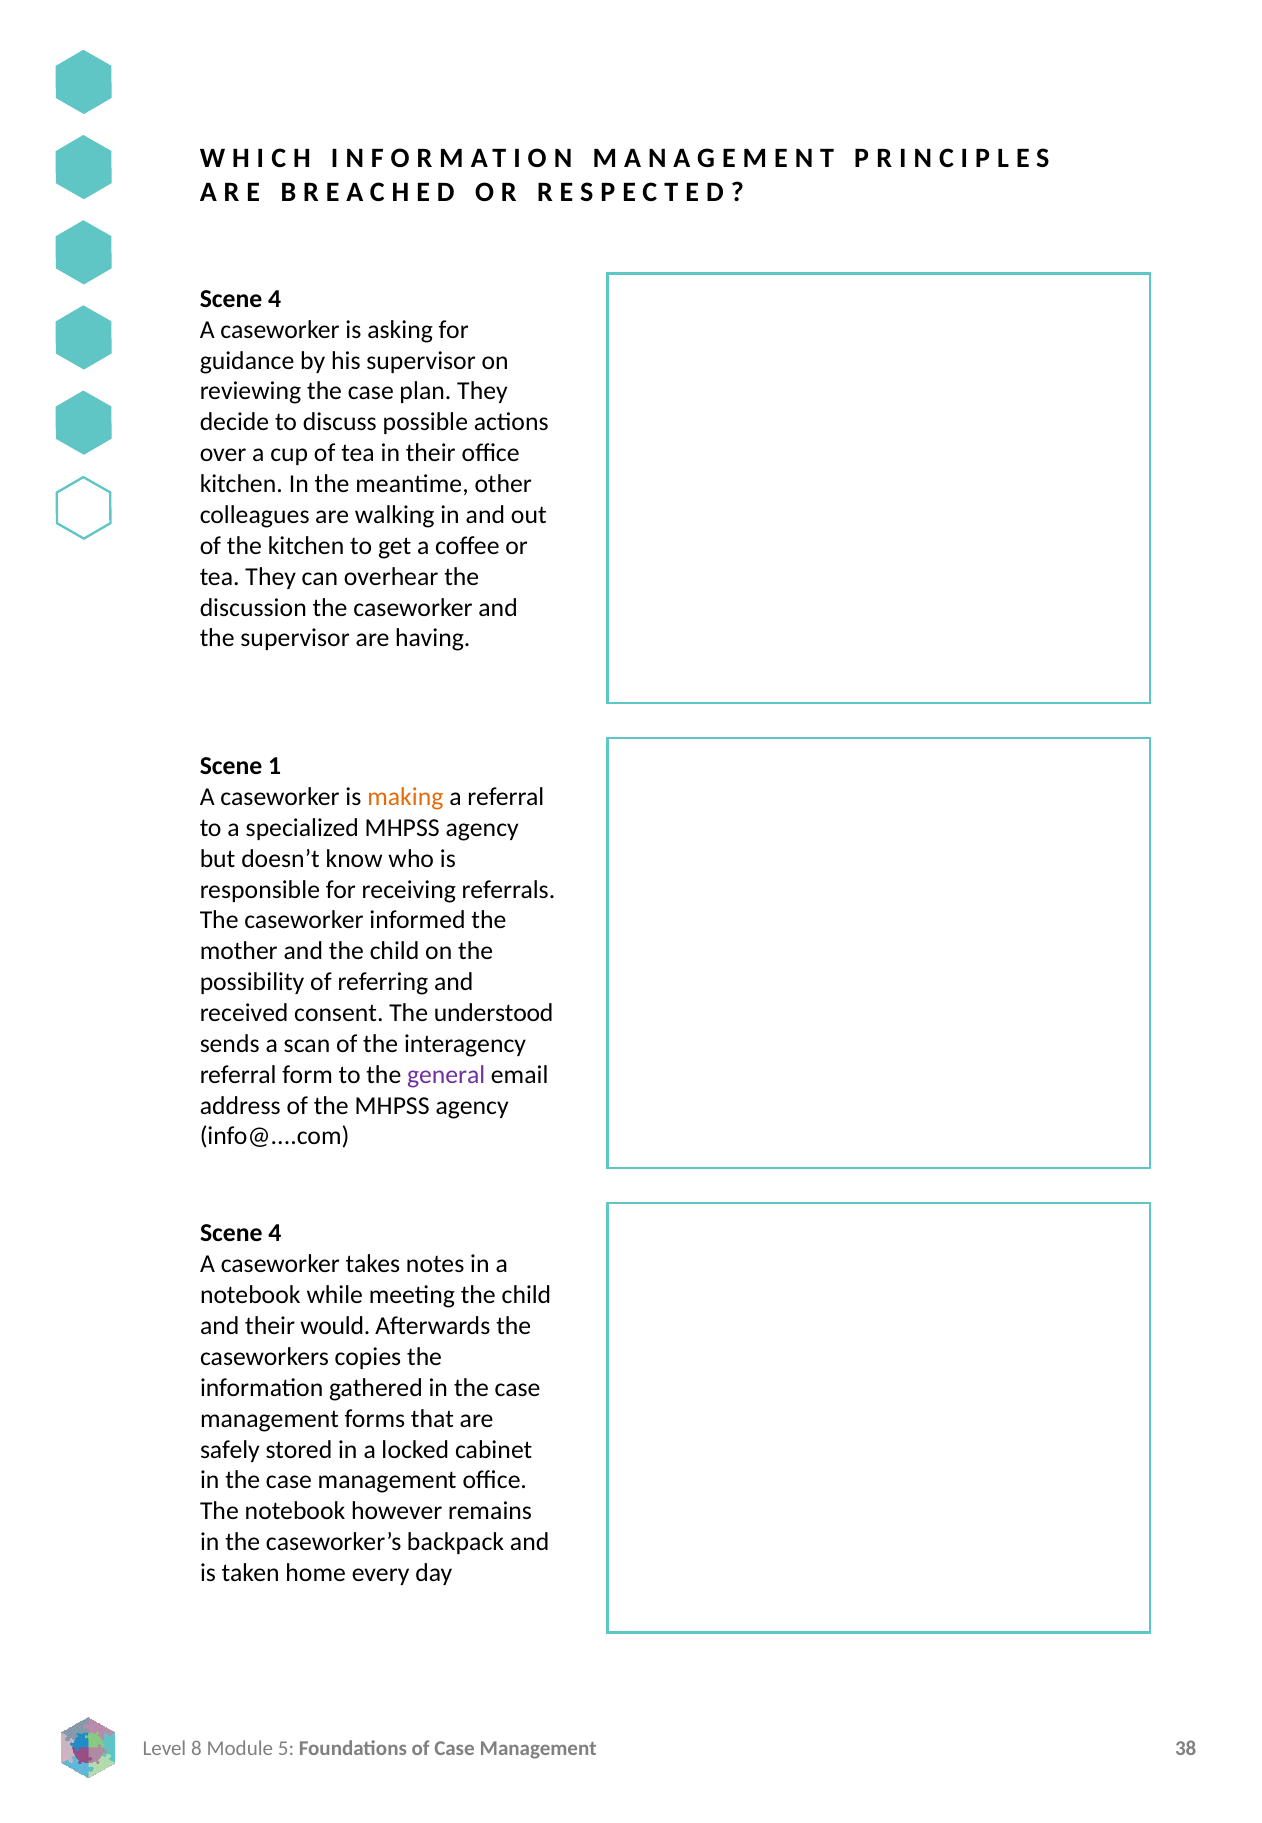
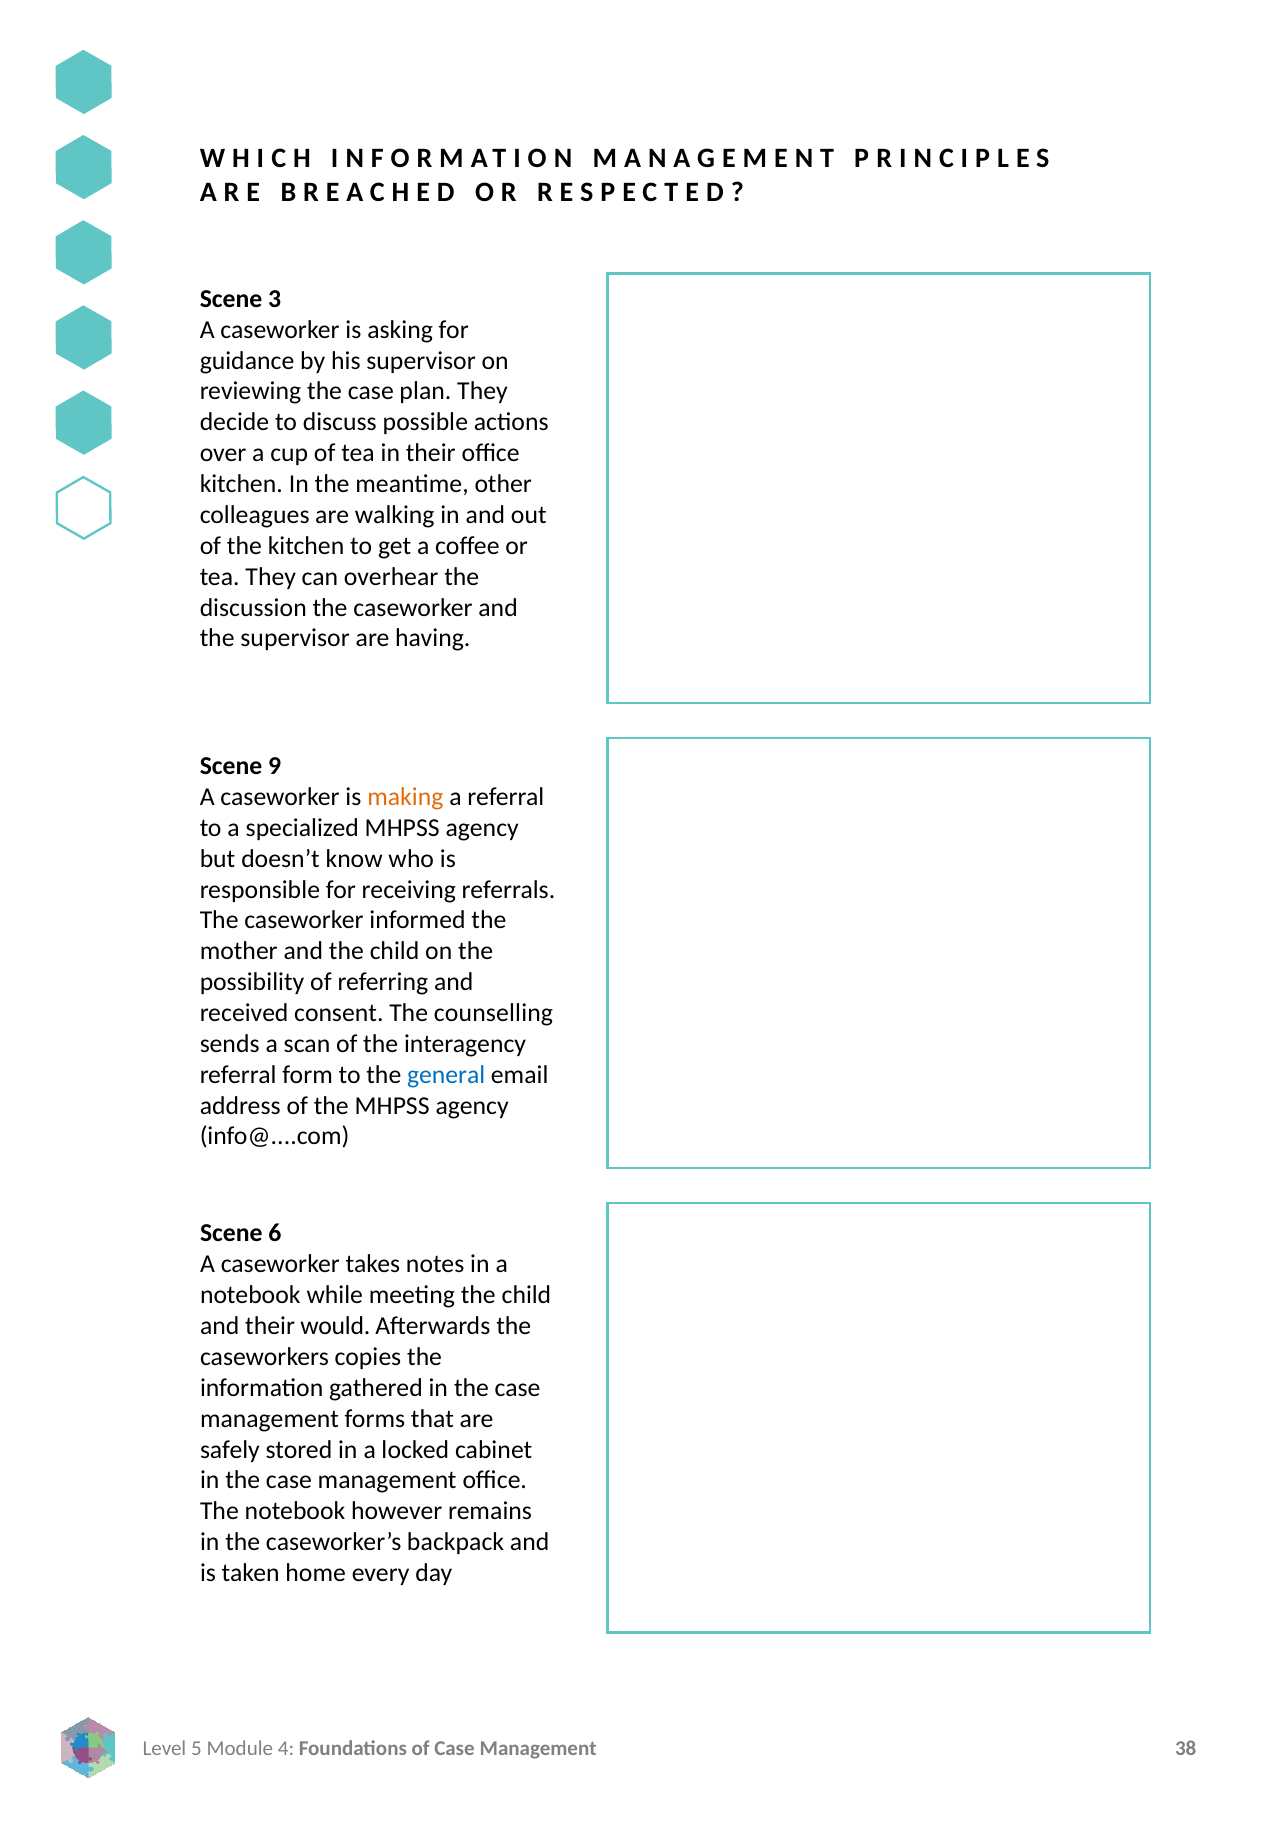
4: 4 -> 3 (275, 299)
1: 1 -> 9 (275, 766)
understood: understood -> counselling (493, 1013)
general colour: purple -> blue (446, 1075)
4: 4 -> 6 (275, 1233)
8: 8 -> 5 (197, 1749)
5: 5 -> 4 (286, 1749)
